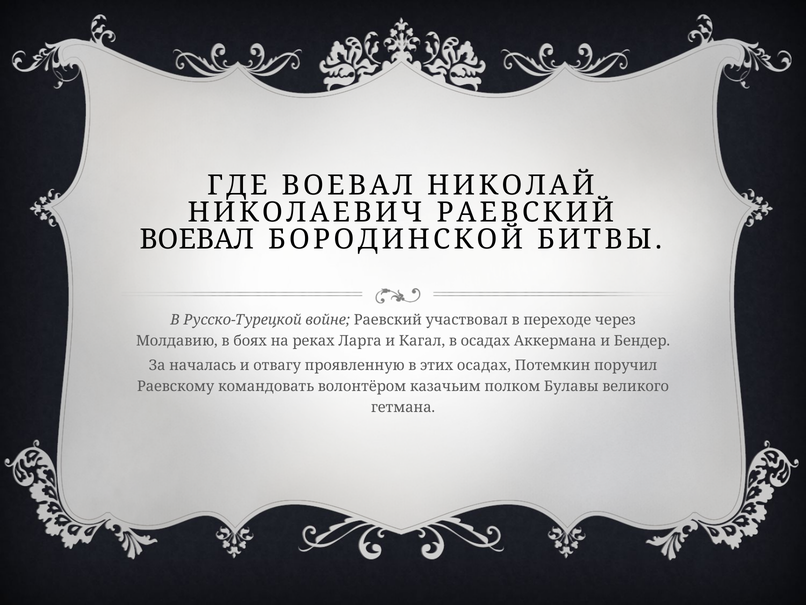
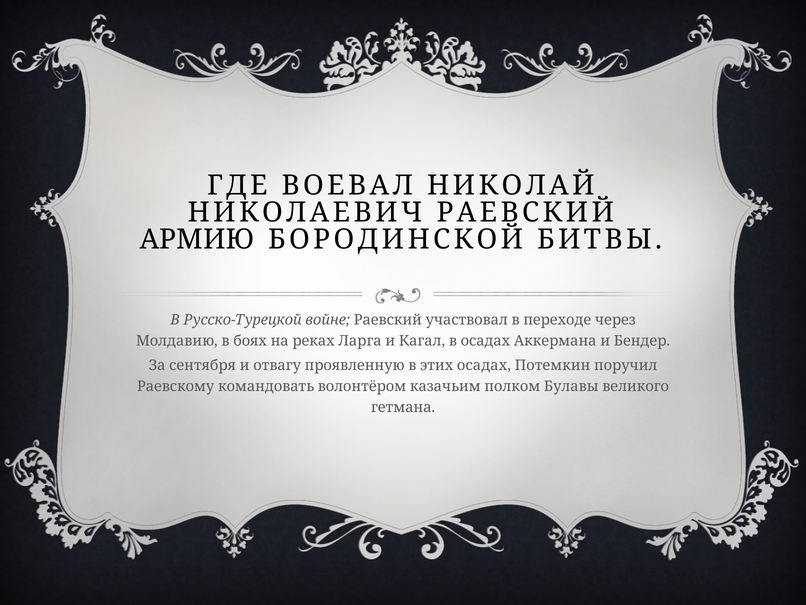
ВОЕВАЛ: ВОЕВАЛ -> АРМИЮ (197, 239)
началась: началась -> сентября (203, 365)
